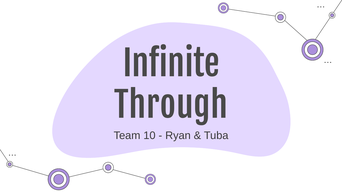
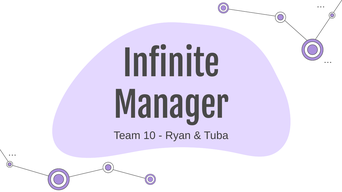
Through: Through -> Manager (171, 107)
